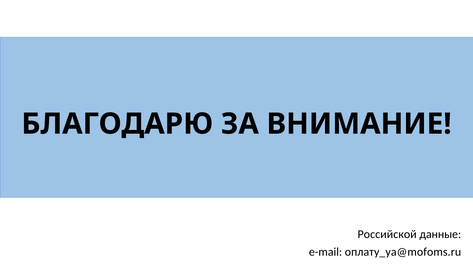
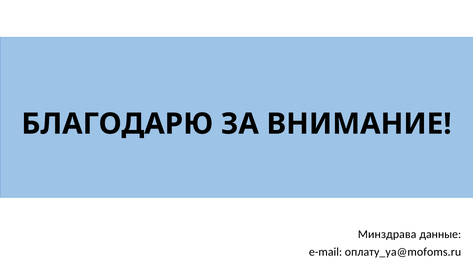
Российской: Российской -> Минздрава (387, 234)
